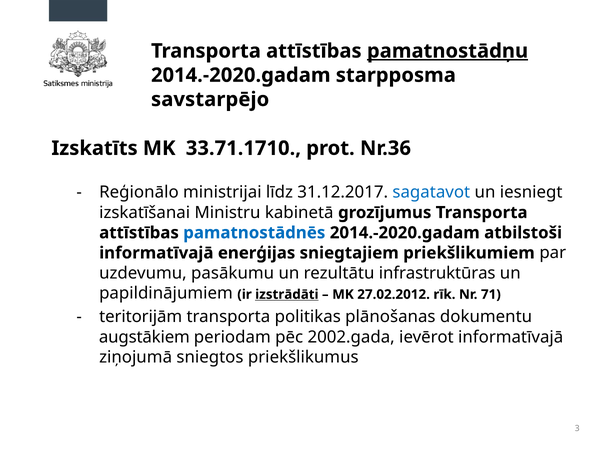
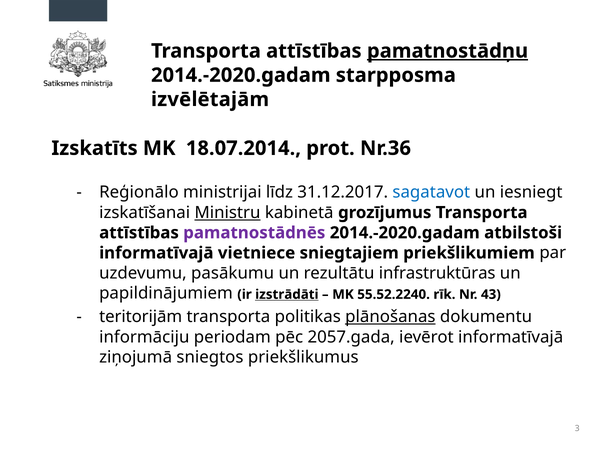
savstarpējo: savstarpējo -> izvēlētajām (210, 100)
33.71.1710: 33.71.1710 -> 18.07.2014 (243, 148)
Ministru underline: none -> present (227, 213)
pamatnostādnēs colour: blue -> purple (254, 233)
enerģijas: enerģijas -> vietniece (257, 253)
27.02.2012: 27.02.2012 -> 55.52.2240 (394, 295)
71: 71 -> 43 (491, 295)
plānošanas underline: none -> present (390, 317)
augstākiem: augstākiem -> informāciju (144, 337)
2002.gada: 2002.gada -> 2057.gada (351, 337)
